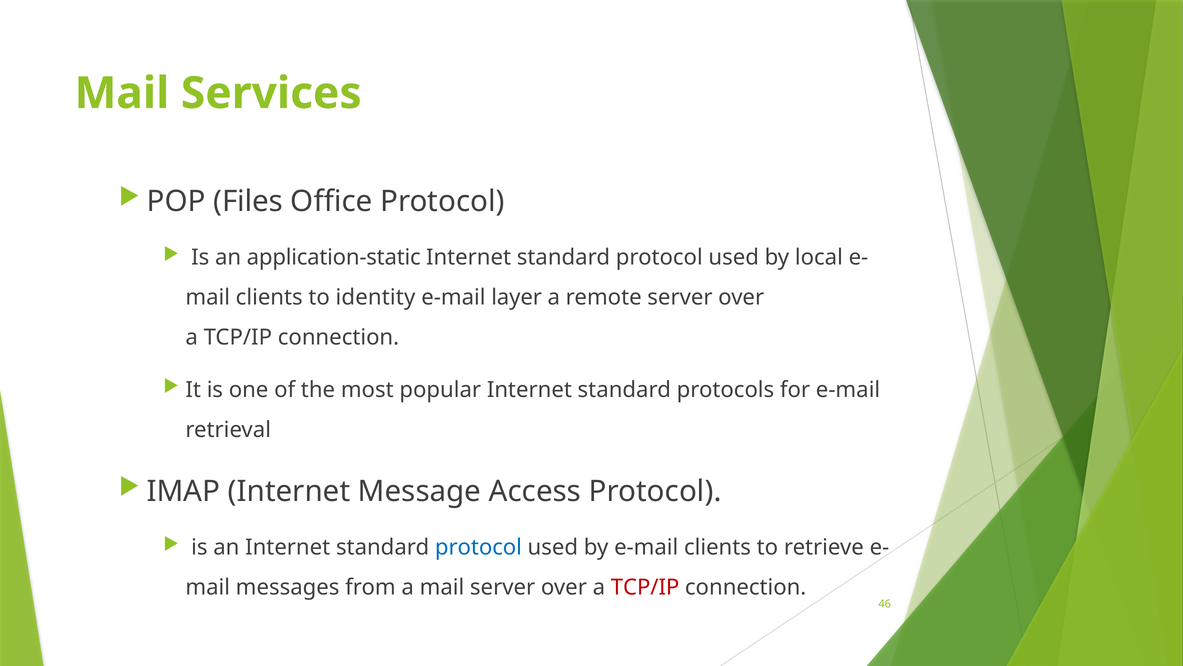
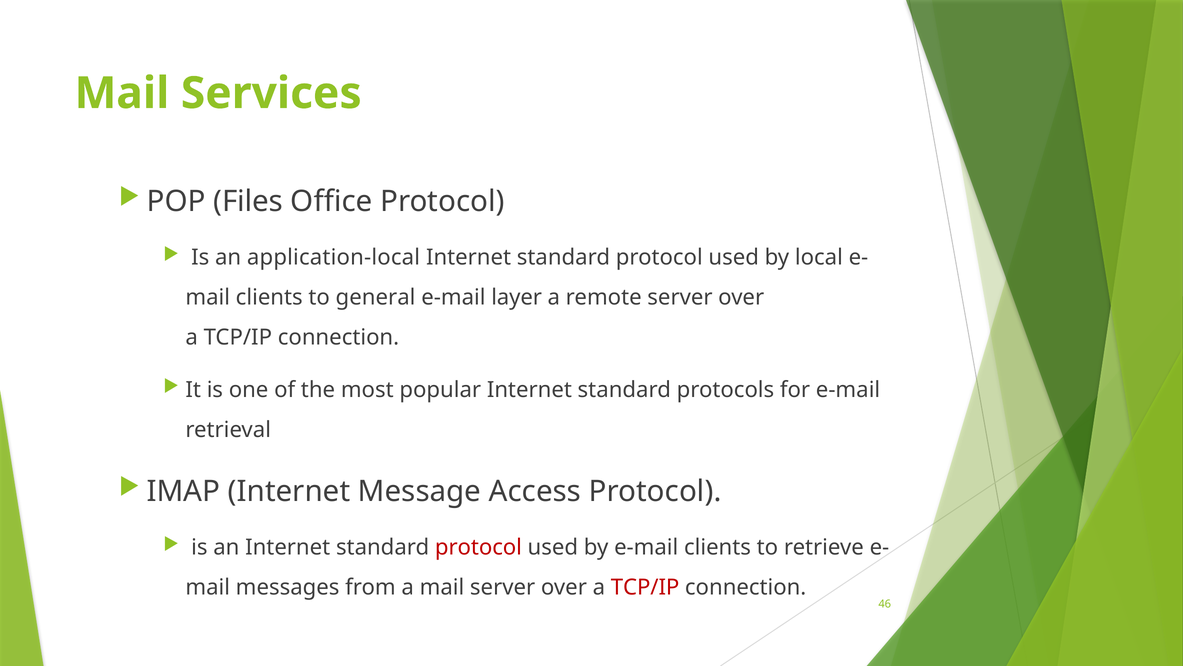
application-static: application-static -> application-local (334, 257)
identity: identity -> general (376, 297)
protocol colour: blue -> red (478, 547)
